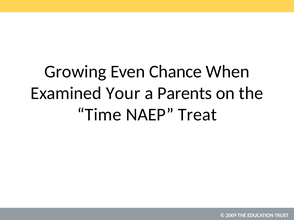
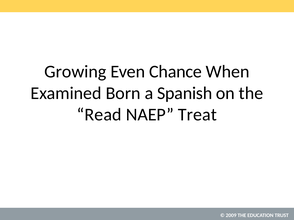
Your: Your -> Born (123, 93)
Parents: Parents -> Spanish (185, 93)
Time: Time -> Read (99, 115)
